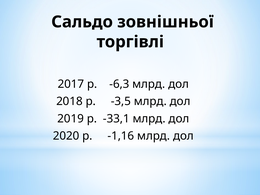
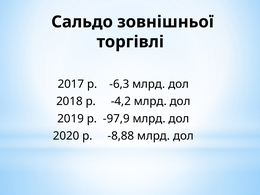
-3,5: -3,5 -> -4,2 (121, 101)
-33,1: -33,1 -> -97,9 (116, 119)
-1,16: -1,16 -> -8,88 (121, 136)
